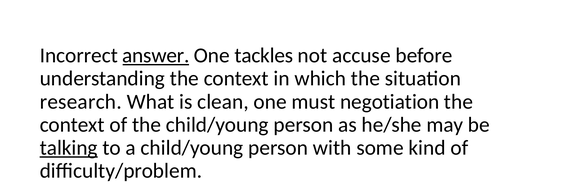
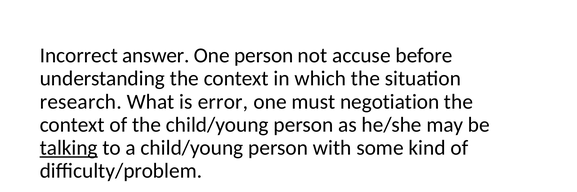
answer underline: present -> none (156, 56)
One tackles: tackles -> person (264, 56)
clean: clean -> error (223, 102)
